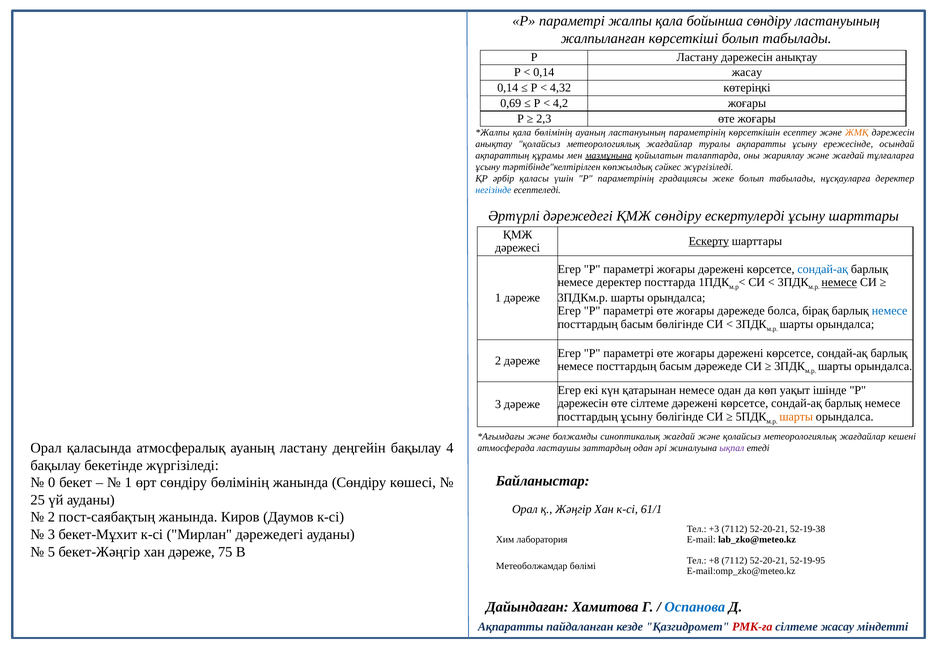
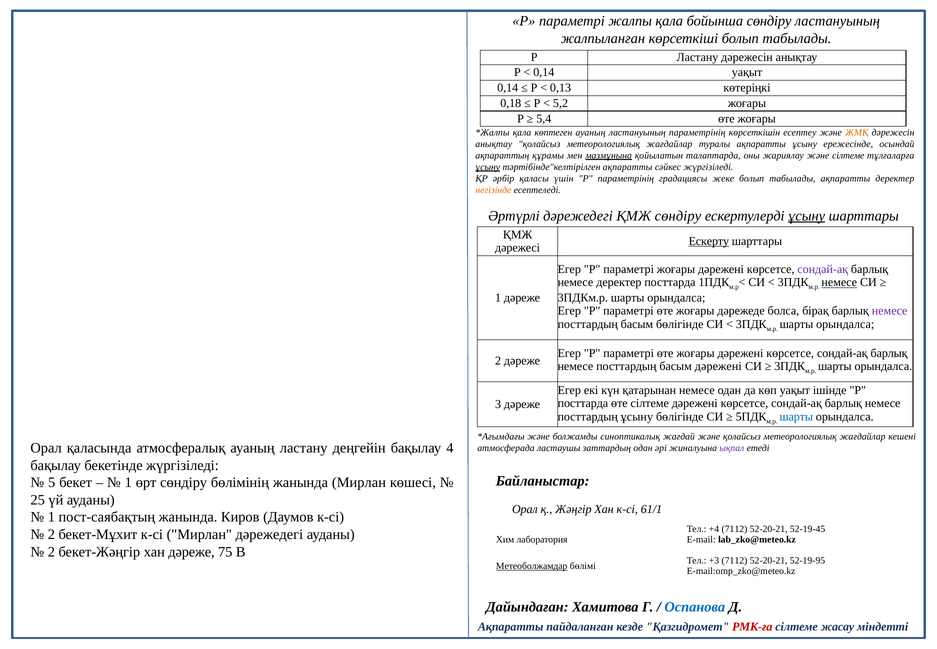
0,14 жасау: жасау -> уақыт (747, 72)
4,32: 4,32 -> 0,13 (561, 88)
0,69: 0,69 -> 0,18 (511, 103)
4,2: 4,2 -> 5,2 (561, 103)
2,3: 2,3 -> 5,4 (544, 119)
қала бөлімінің: бөлімінің -> көптеген (553, 132)
және жағдай: жағдай -> сілтеме (848, 155)
ұсыну underline: none -> present (488, 167)
тәртібінде"келтірілген көпжылдық: көпжылдық -> ақпаратты (628, 167)
табылады нұсқауларға: нұсқауларға -> ақпаратты (845, 178)
негізінде colour: blue -> orange (493, 190)
ұсыну underline: none -> present (807, 216)
сондай-ақ colour: blue -> purple (823, 269)
немесе colour: blue -> purple (890, 311)
басым дәрежеде: дәрежеде -> дәрежені (718, 366)
дәрежесін: дәрежесін -> посттарда (583, 403)
шарты colour: orange -> blue (796, 416)
0: 0 -> 5 (52, 482)
жанында Сөндіру: Сөндіру -> Мирлан (359, 482)
2: 2 -> 1 (51, 517)
+3: +3 -> +4 (714, 529)
52-19-38: 52-19-38 -> 52-19-45 (808, 529)
3: 3 -> 2 (51, 534)
5: 5 -> 2 (51, 552)
+8: +8 -> +3 (714, 560)
Метеоболжамдар underline: none -> present (532, 566)
